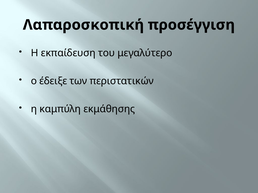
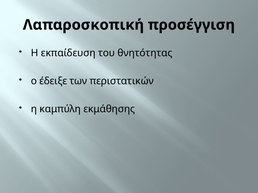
μεγαλύτερο: μεγαλύτερο -> θνητότητας (145, 53)
